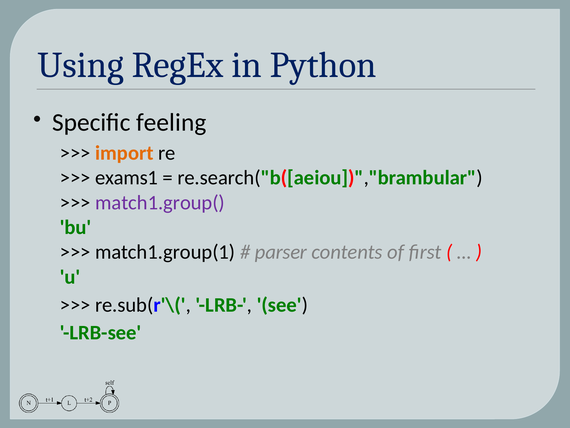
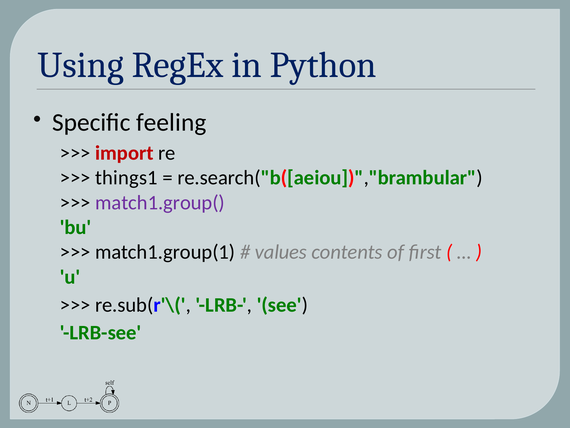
import colour: orange -> red (124, 153)
exams1: exams1 -> things1 (126, 178)
parser: parser -> values (281, 252)
